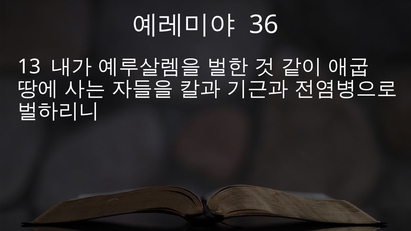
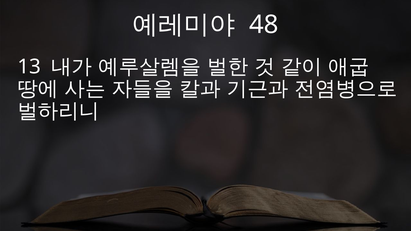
36: 36 -> 48 (264, 25)
